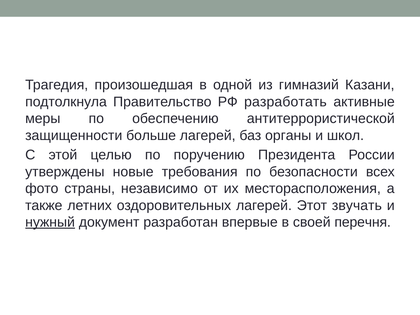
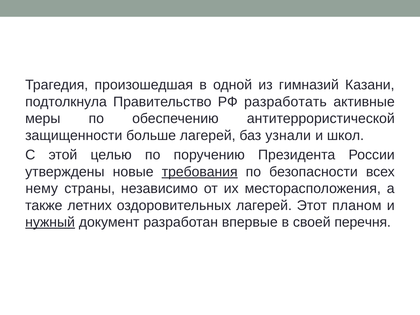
органы: органы -> узнали (288, 135)
требования underline: none -> present (200, 172)
фото: фото -> нему (42, 189)
звучать: звучать -> планом (357, 205)
